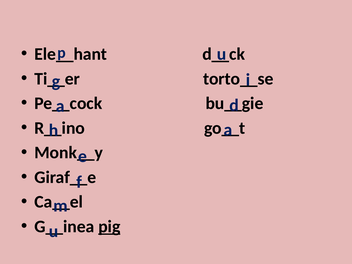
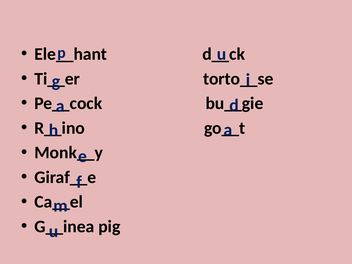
pig underline: present -> none (109, 227)
